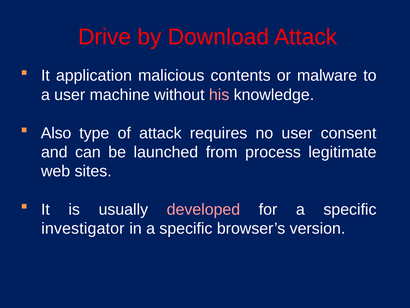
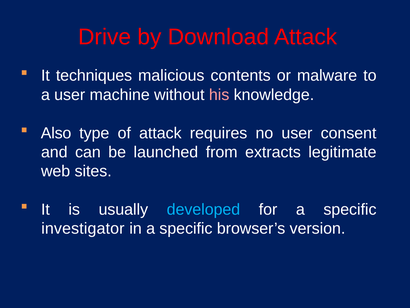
application: application -> techniques (94, 76)
process: process -> extracts (273, 152)
developed colour: pink -> light blue (203, 209)
